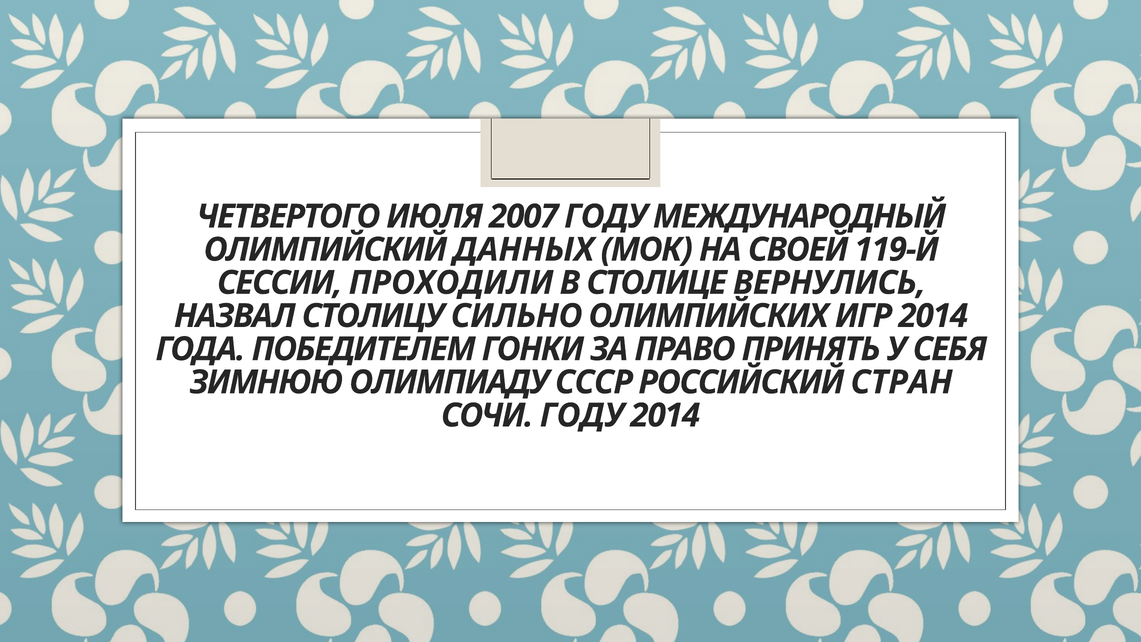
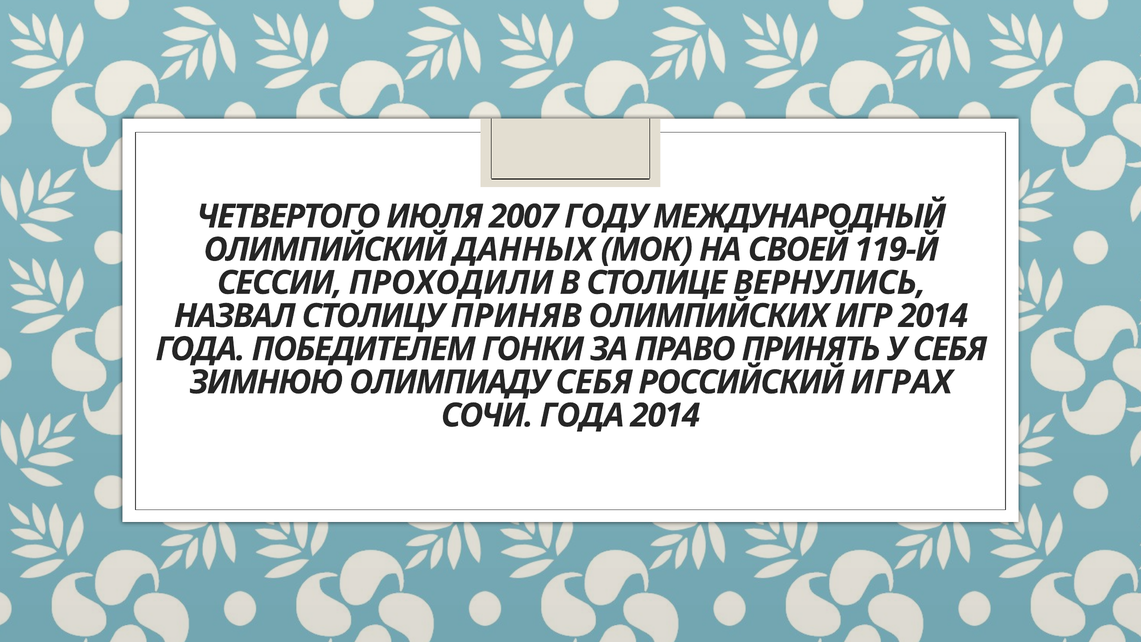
СИЛЬНО: СИЛЬНО -> ПРИНЯВ (516, 316)
ОЛИМПИАДУ СССР: СССР -> СЕБЯ (594, 382)
СТРАН: СТРАН -> ИГРАХ (901, 382)
СОЧИ ГОДУ: ГОДУ -> ГОДА (582, 415)
